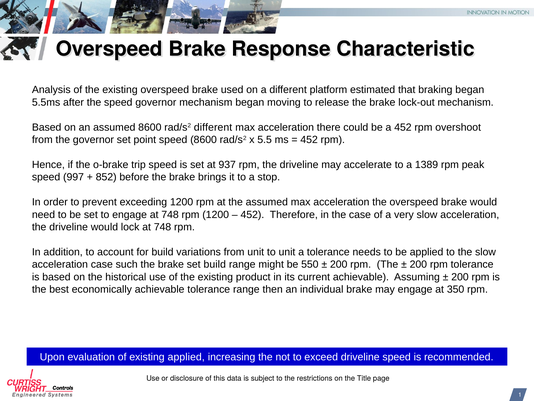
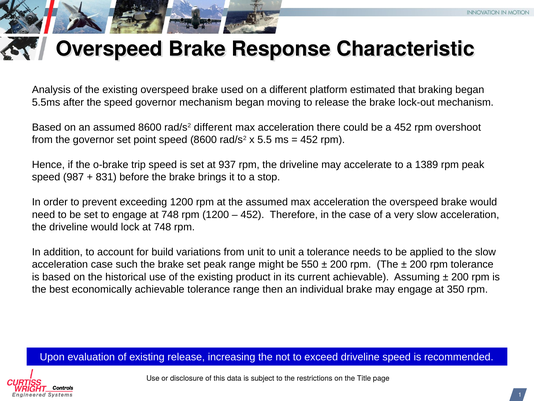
997: 997 -> 987 (74, 177)
852: 852 -> 831 (106, 177)
set build: build -> peak (215, 264)
existing applied: applied -> release (186, 357)
